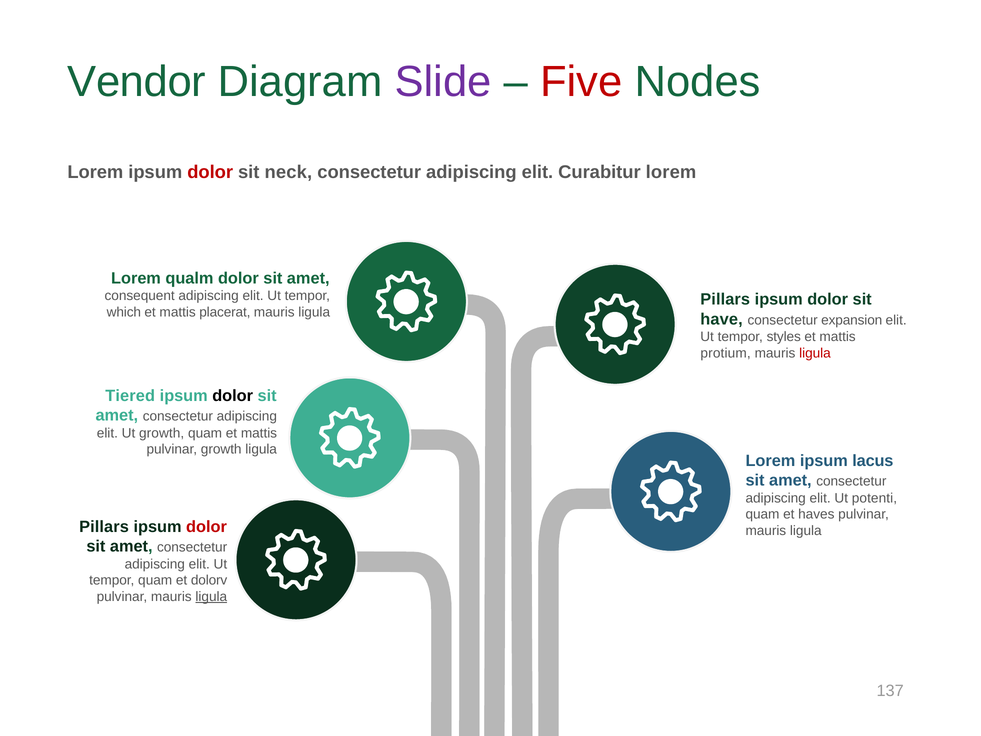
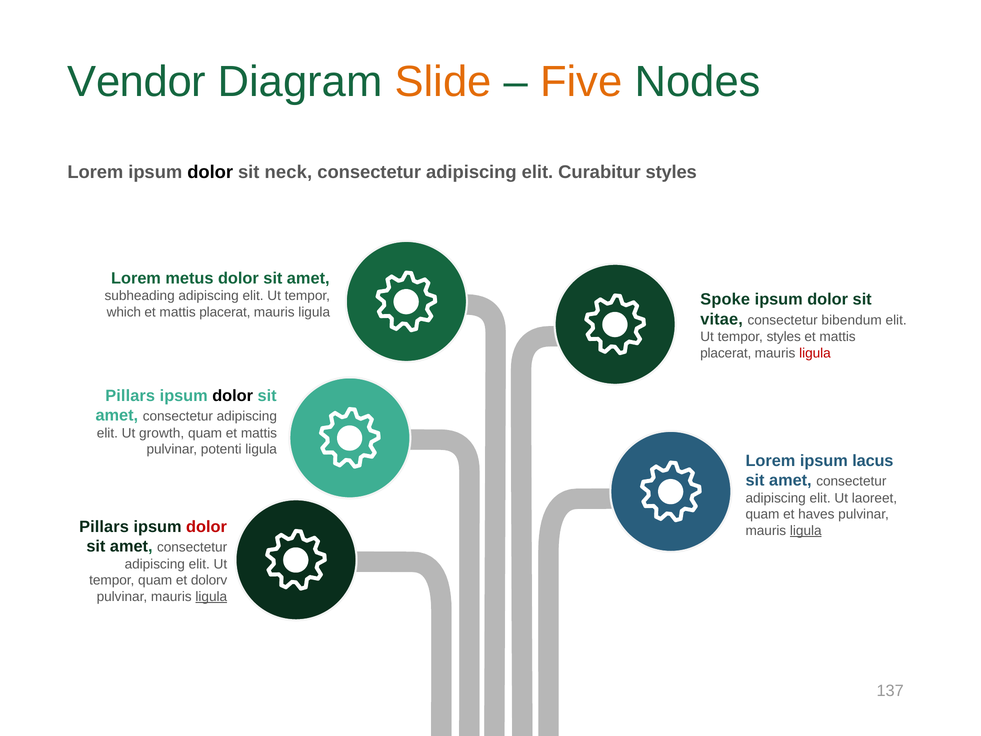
Slide colour: purple -> orange (443, 82)
Five colour: red -> orange (581, 82)
dolor colour: red -> black (210, 172)
Curabitur lorem: lorem -> styles (671, 172)
qualm: qualm -> metus (189, 278)
consequent: consequent -> subheading (140, 296)
Pillars: Pillars -> Spoke (725, 299)
have: have -> vitae (722, 319)
expansion: expansion -> bibendum (852, 320)
protium: protium -> placerat (726, 353)
Tiered: Tiered -> Pillars (130, 396)
pulvinar growth: growth -> potenti (221, 449)
potenti: potenti -> laoreet (874, 498)
ligula underline: none -> present (806, 530)
